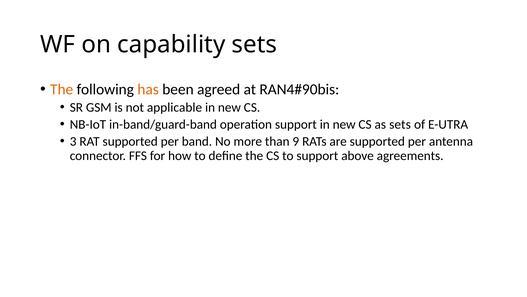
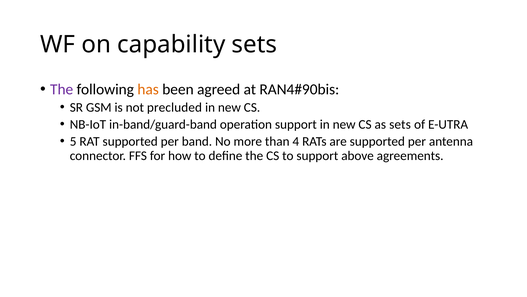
The colour: orange -> purple (62, 89)
applicable: applicable -> precluded (174, 107)
3: 3 -> 5 (73, 141)
9: 9 -> 4 (296, 141)
